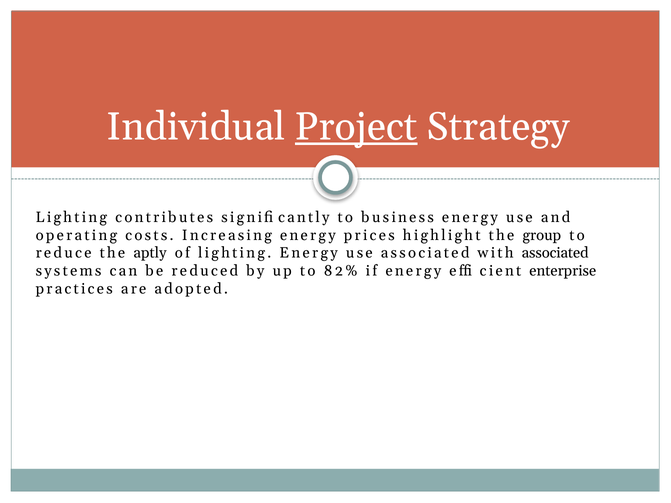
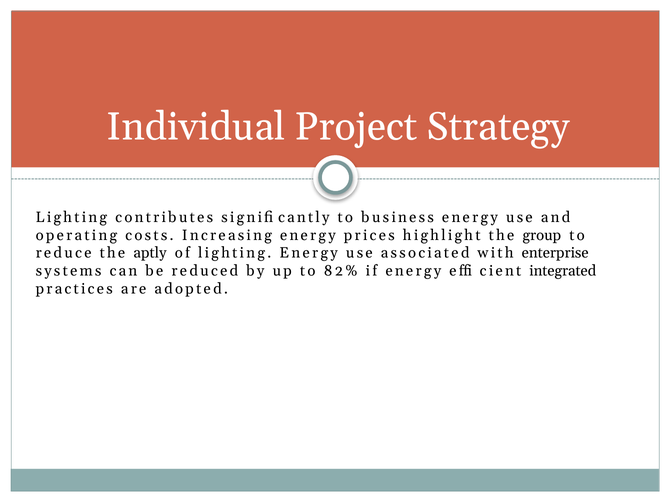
Project underline: present -> none (356, 127)
with associated: associated -> enterprise (555, 253)
enterprise: enterprise -> integrated (563, 271)
